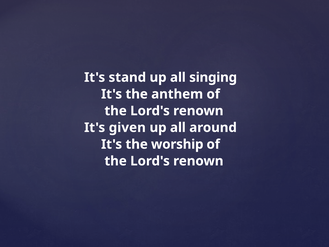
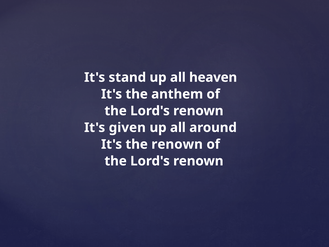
singing: singing -> heaven (213, 77)
the worship: worship -> renown (177, 144)
